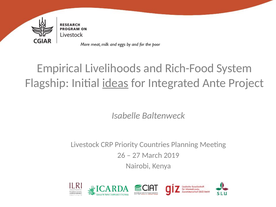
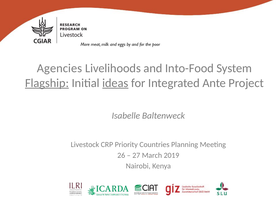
Empirical: Empirical -> Agencies (60, 68)
Rich-Food: Rich-Food -> Into-Food (189, 68)
Flagship underline: none -> present (47, 83)
